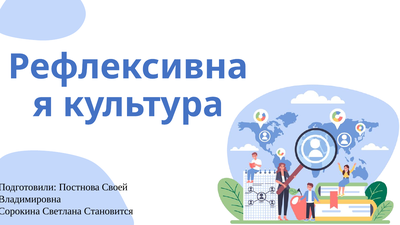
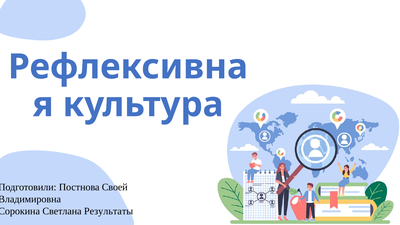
Становится: Становится -> Результаты (109, 211)
